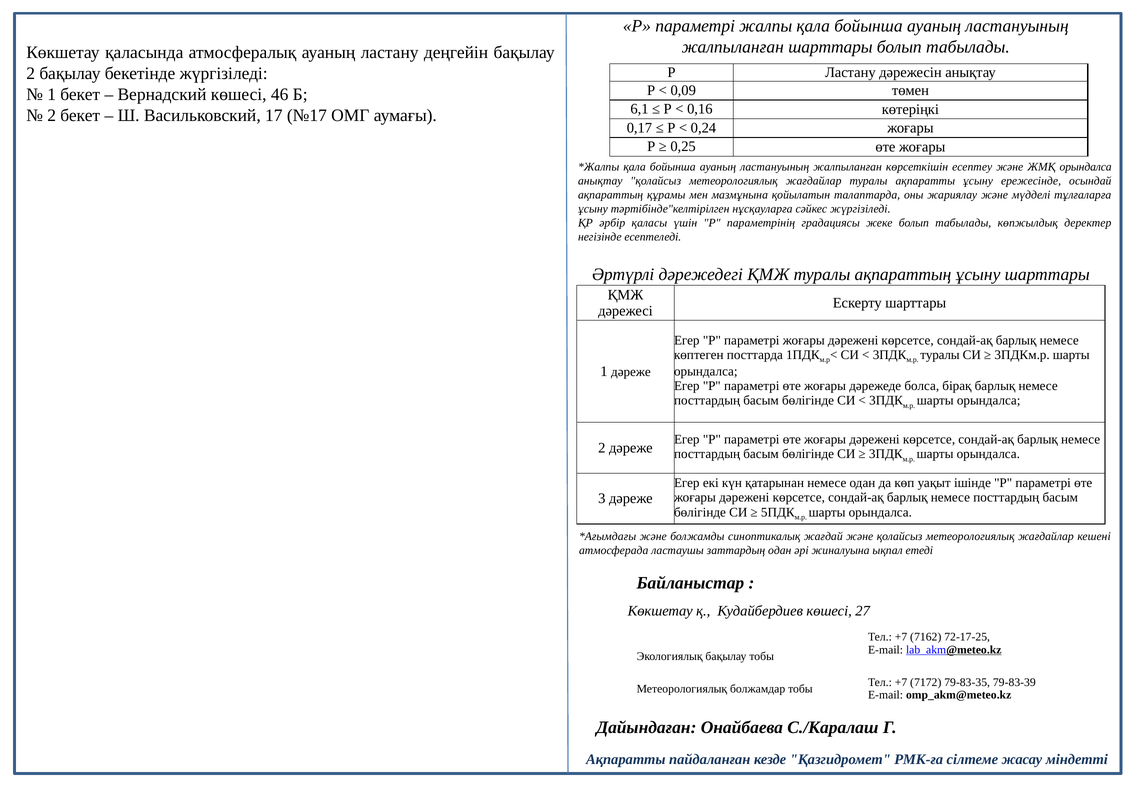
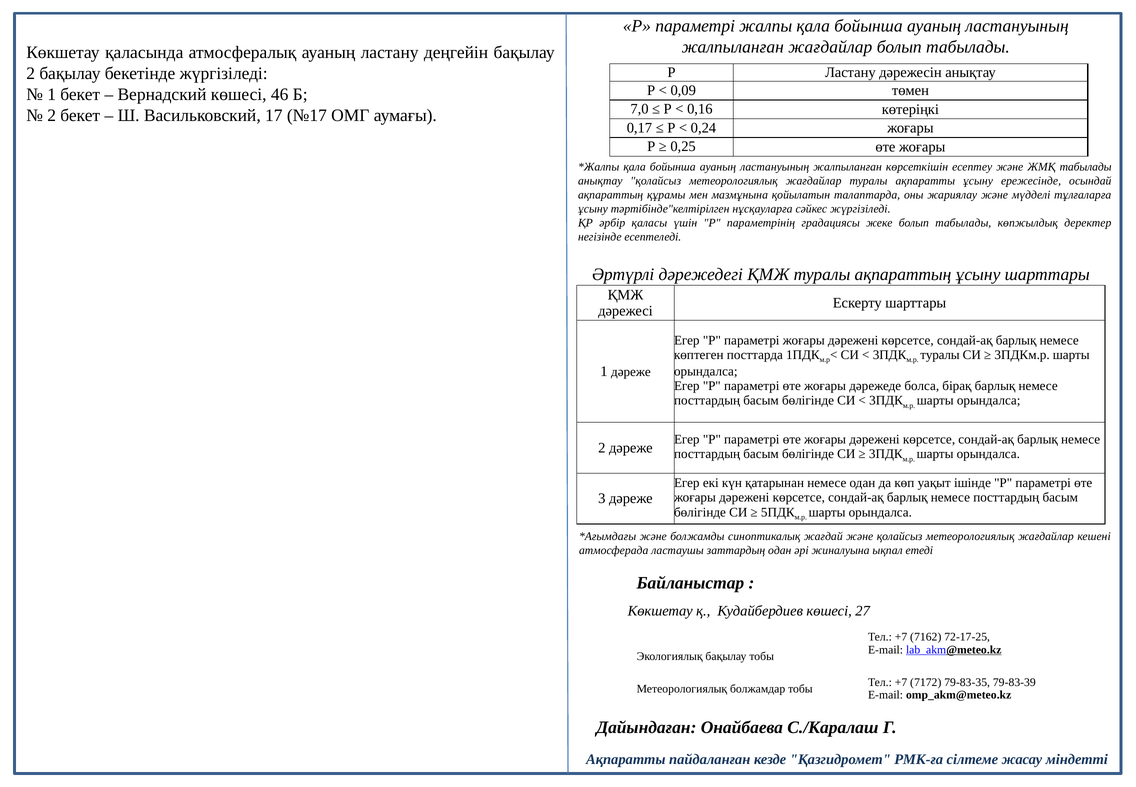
жалпыланған шарттары: шарттары -> жағдайлар (830, 47)
6,1: 6,1 -> 7,0 (639, 109)
ЖМҚ орындалса: орындалса -> табылады (1086, 167)
